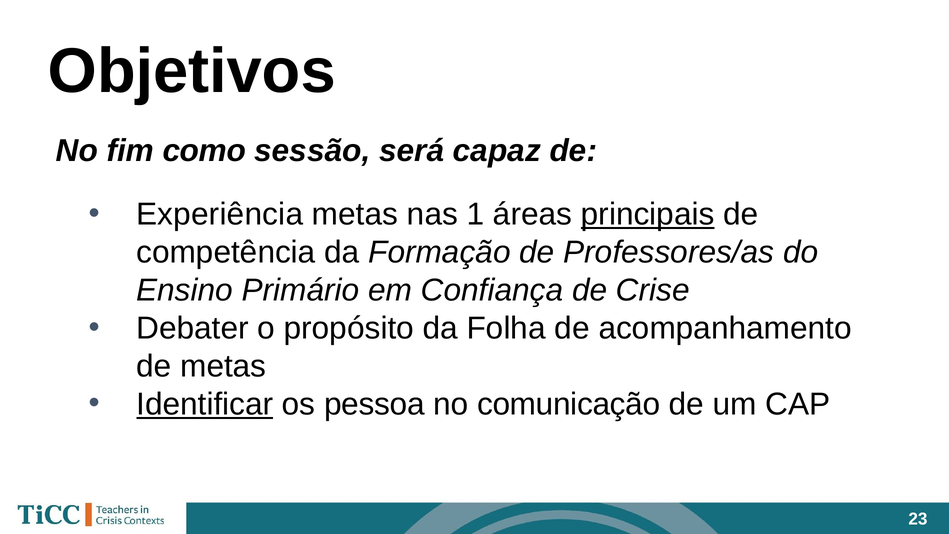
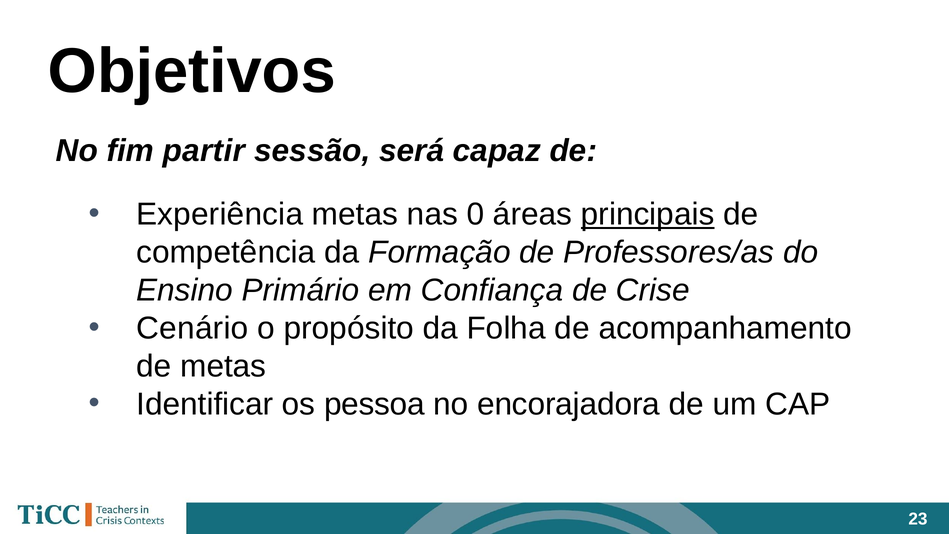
como: como -> partir (204, 151)
1: 1 -> 0 (475, 214)
Debater: Debater -> Cenário (192, 328)
Identificar underline: present -> none (205, 404)
comunicação: comunicação -> encorajadora (569, 404)
